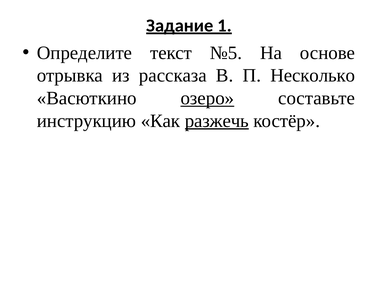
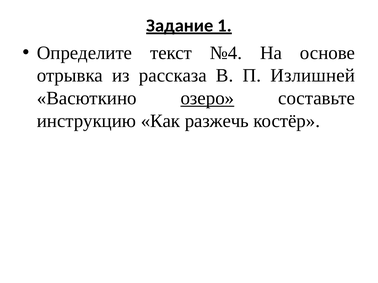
№5: №5 -> №4 (226, 53)
Несколько: Несколько -> Излишней (313, 76)
разжечь underline: present -> none (217, 121)
